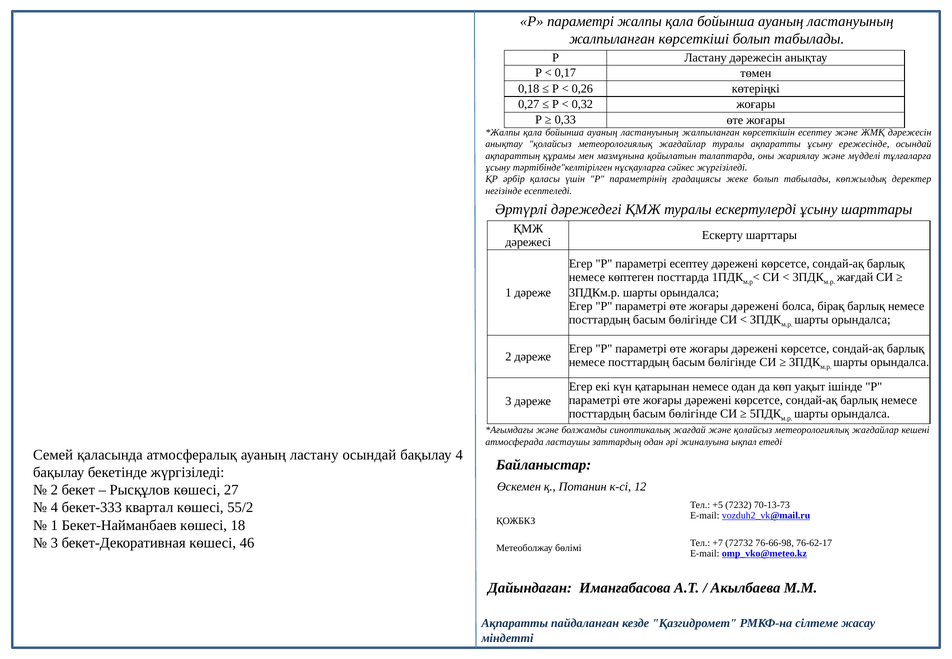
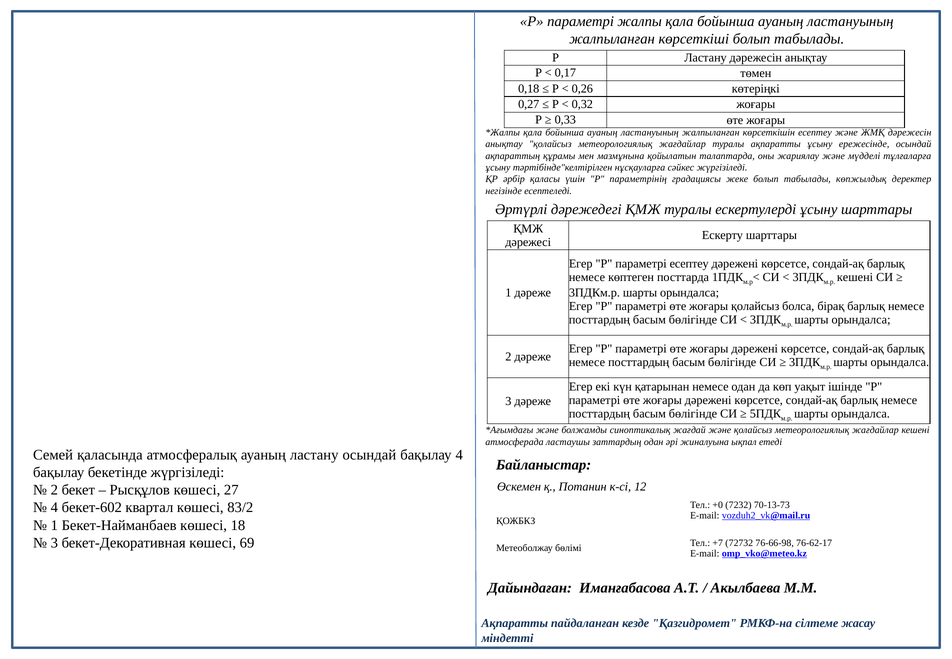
жағдай: жағдай -> кешені (855, 277)
дәрежені: дәрежені -> қолайсыз (755, 306)
+5: +5 -> +0 (718, 505)
бекет-333: бекет-333 -> бекет-602 (92, 508)
55/2: 55/2 -> 83/2 (240, 508)
46: 46 -> 69 (247, 543)
